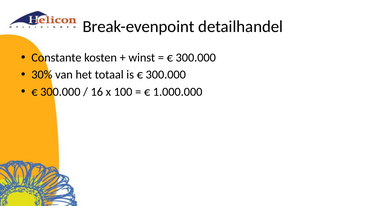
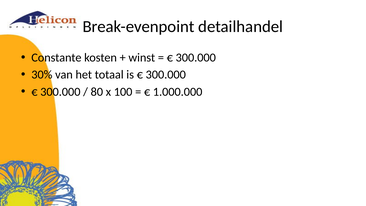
16: 16 -> 80 (97, 92)
